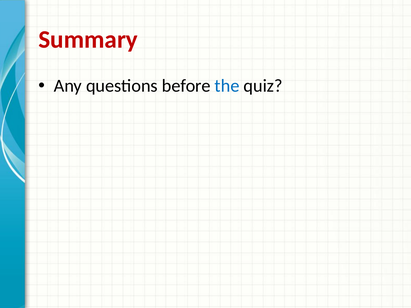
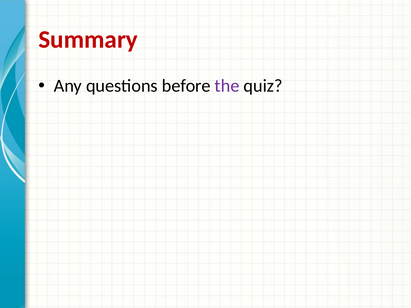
the colour: blue -> purple (227, 86)
